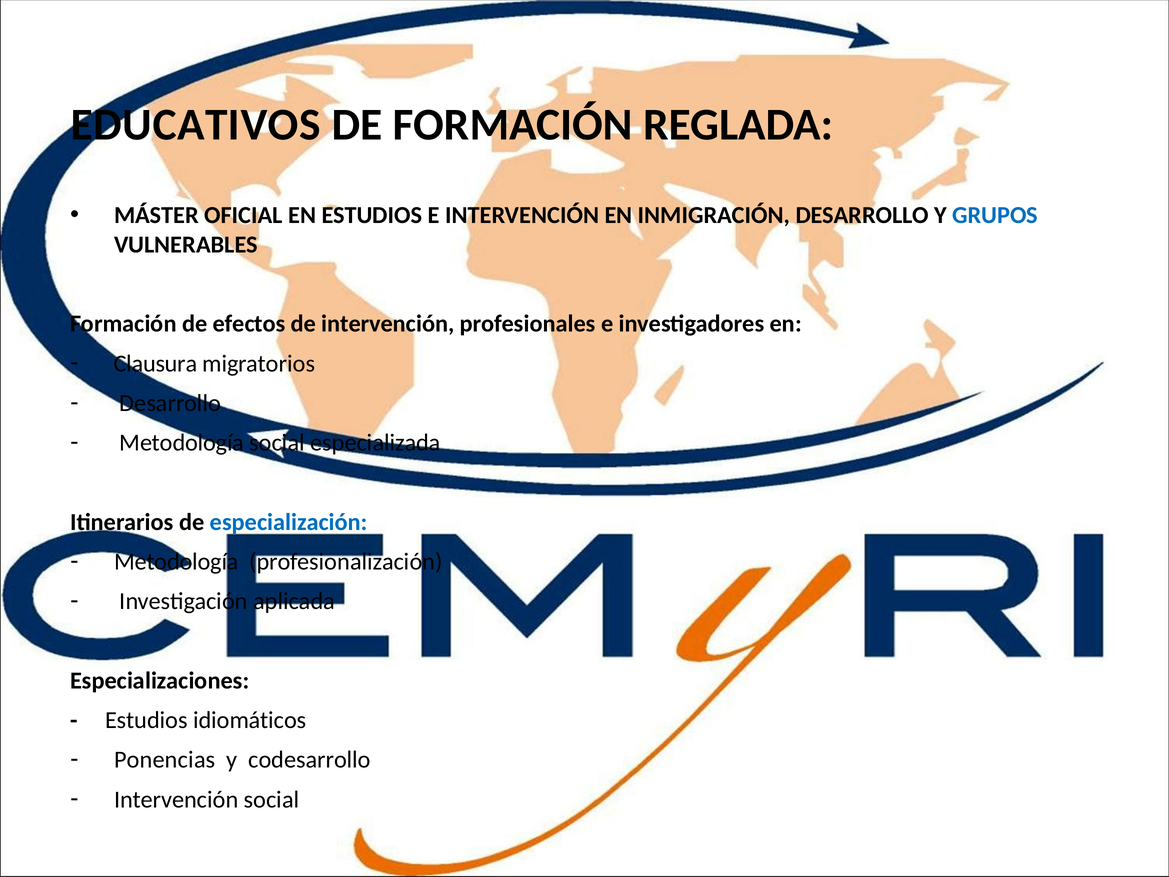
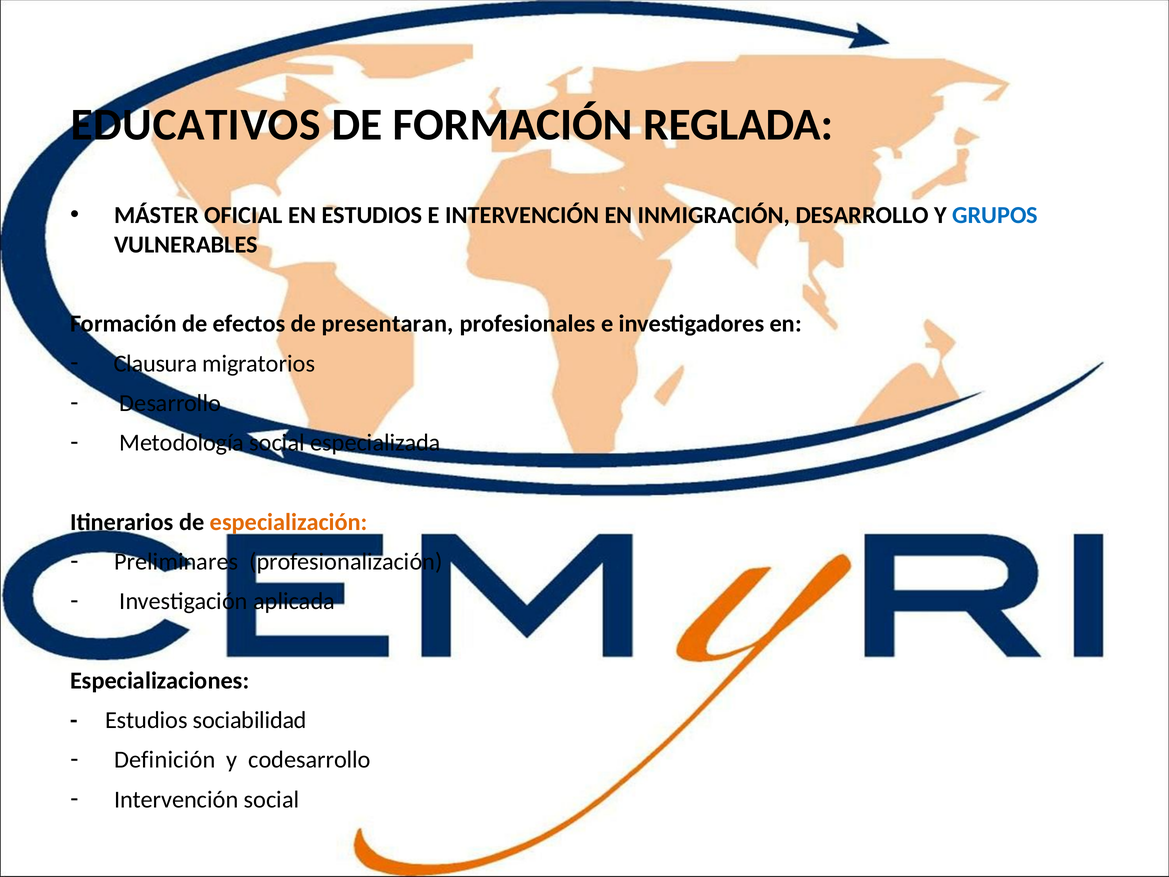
de intervención: intervención -> presentaran (388, 324)
especialización colour: blue -> orange (289, 522)
Metodología: Metodología -> Preliminares (176, 562)
idiomáticos: idiomáticos -> sociabilidad (250, 720)
Ponencias: Ponencias -> Definición (165, 760)
